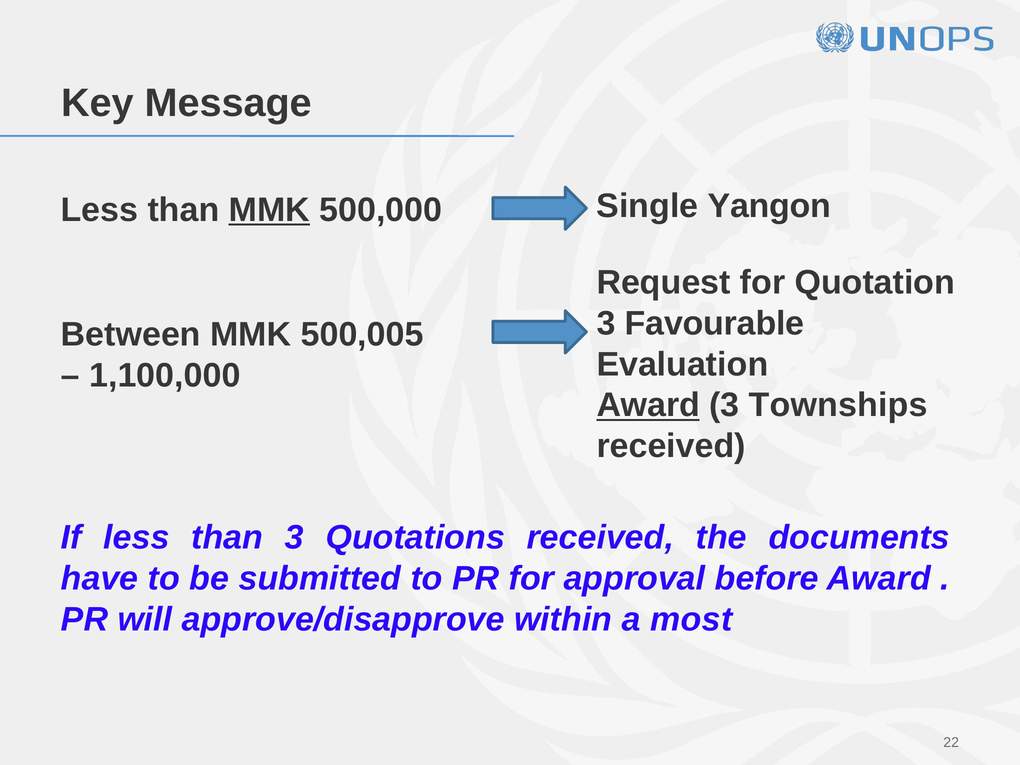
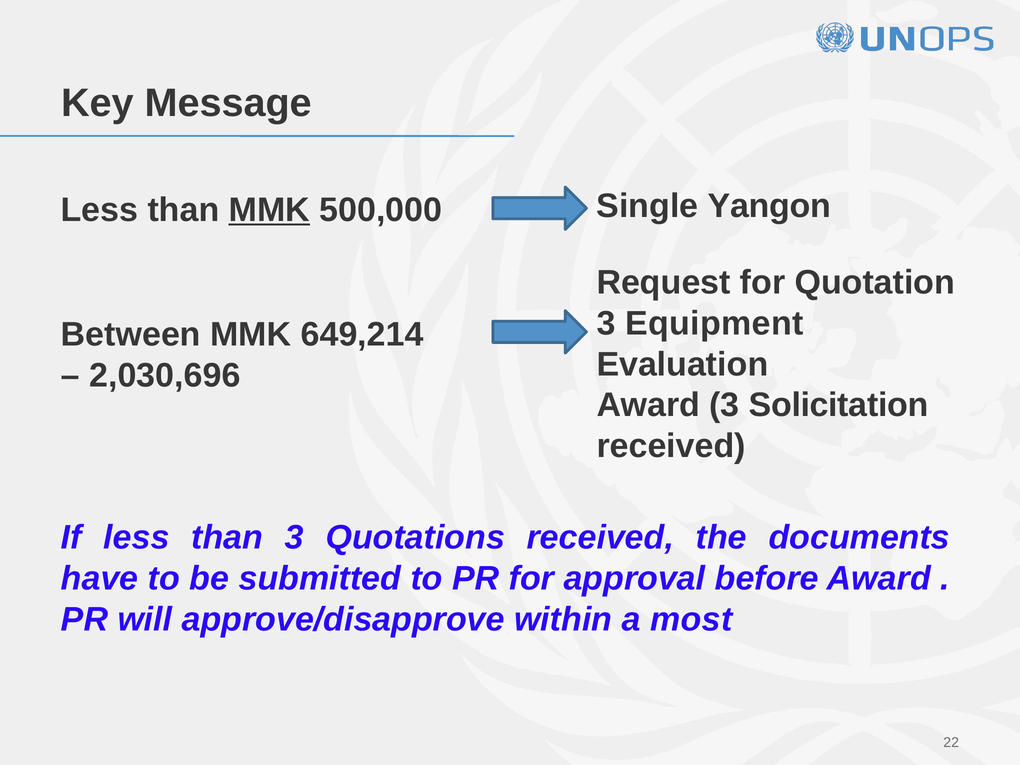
Favourable: Favourable -> Equipment (714, 324)
500,005: 500,005 -> 649,214 (362, 335)
1,100,000: 1,100,000 -> 2,030,696 (165, 375)
Award underline: present -> none (648, 405)
Townships: Townships -> Solicitation (839, 405)
